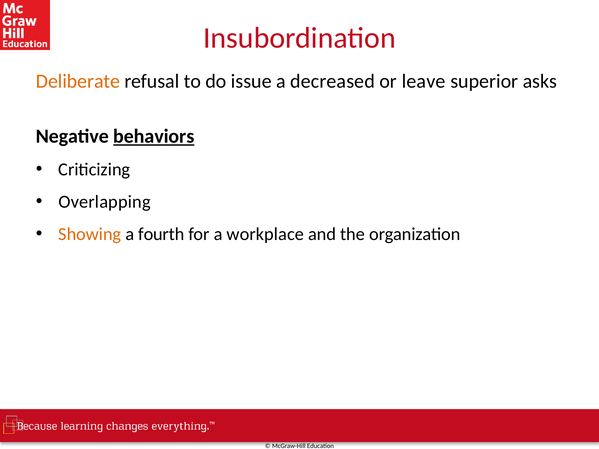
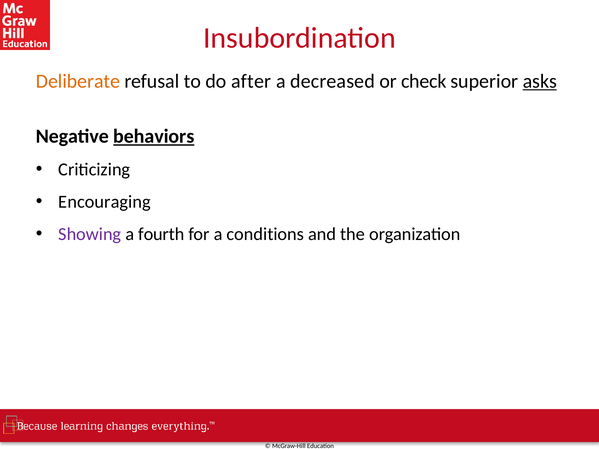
issue: issue -> after (251, 81)
leave: leave -> check (424, 81)
asks underline: none -> present (540, 81)
Overlapping: Overlapping -> Encouraging (105, 202)
Showing colour: orange -> purple (90, 234)
workplace: workplace -> conditions (265, 234)
